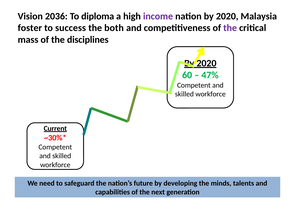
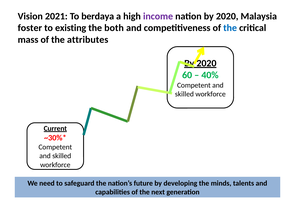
2036: 2036 -> 2021 (56, 16)
diploma: diploma -> berdaya (98, 16)
success: success -> existing (71, 28)
the colour: purple -> blue (230, 28)
disciplines: disciplines -> attributes (88, 40)
47%: 47% -> 40% (210, 75)
